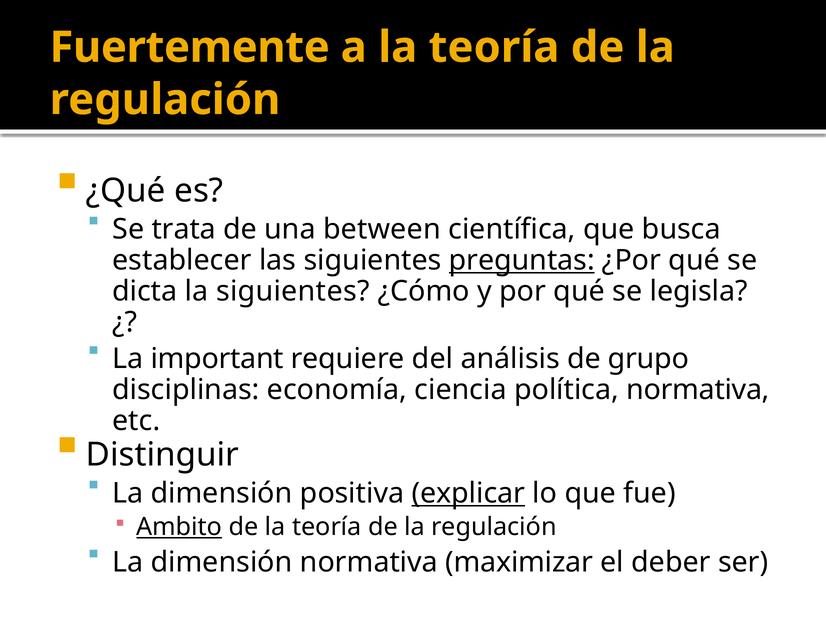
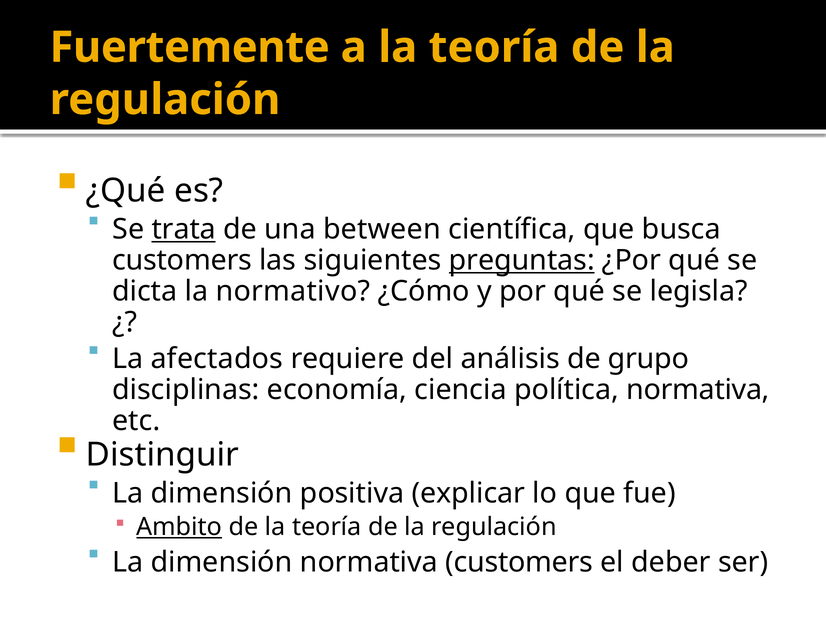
trata underline: none -> present (184, 230)
establecer: establecer -> customers (182, 261)
la siguientes: siguientes -> normativo (293, 291)
important: important -> afectados (217, 359)
explicar underline: present -> none (468, 494)
normativa maximizar: maximizar -> customers (519, 563)
